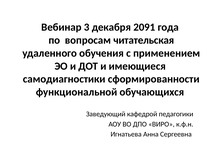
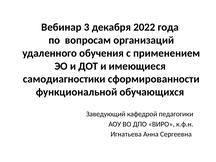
2091: 2091 -> 2022 (144, 27)
читательская: читательская -> организаций (144, 40)
